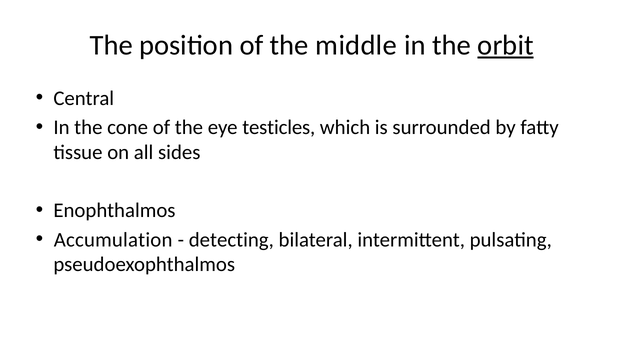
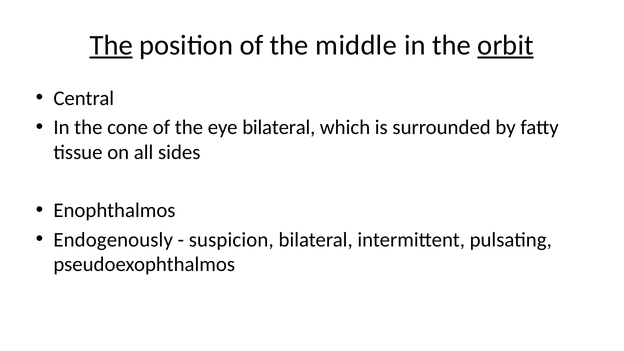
The underline: none -> present (111, 45)
eye testicles: testicles -> bilateral (279, 127)
Accumulation: Accumulation -> Endogenously (113, 240)
detecting: detecting -> suspicion (231, 240)
